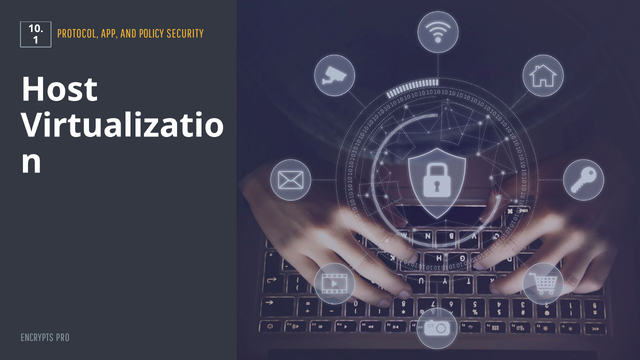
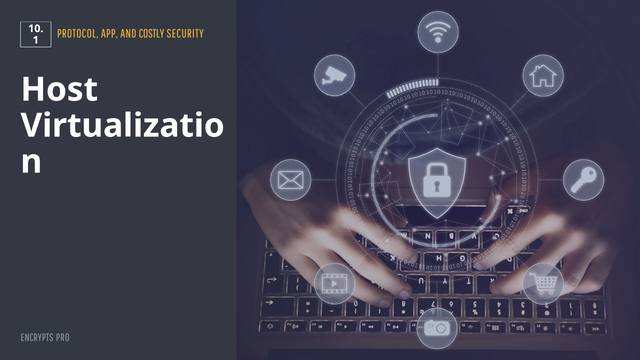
POLICY: POLICY -> COSTLY (152, 34)
